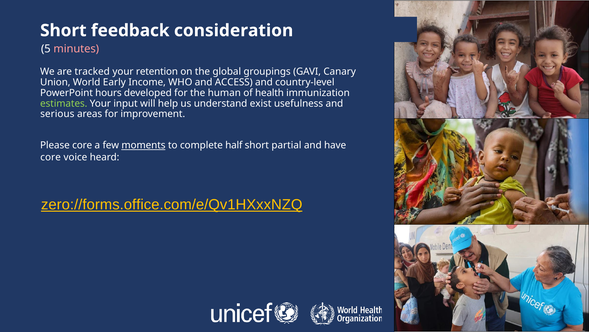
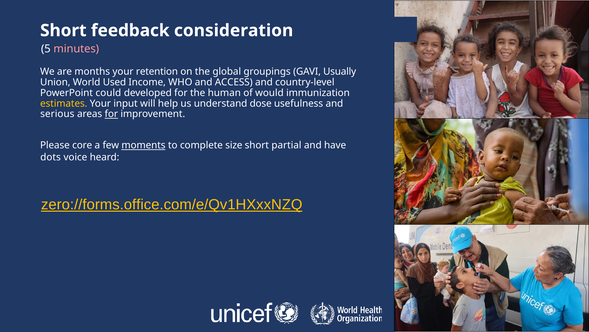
tracked: tracked -> months (92, 71)
Canary: Canary -> Usually (340, 71)
Early: Early -> Used (114, 82)
hours: hours -> could (108, 93)
health: health -> would (269, 93)
estimates colour: light green -> yellow (64, 103)
exist: exist -> dose (261, 103)
for underline: none -> present (111, 114)
half: half -> size (234, 145)
core: core -> dots (51, 157)
